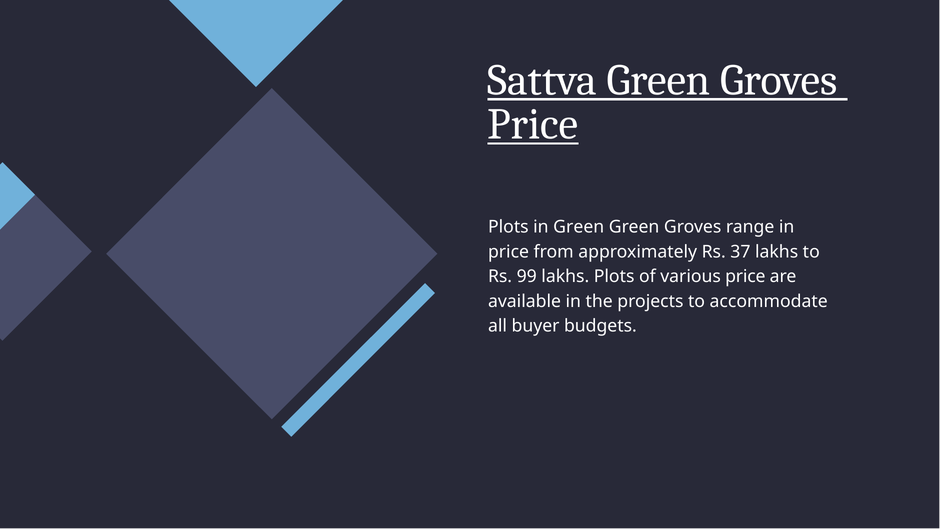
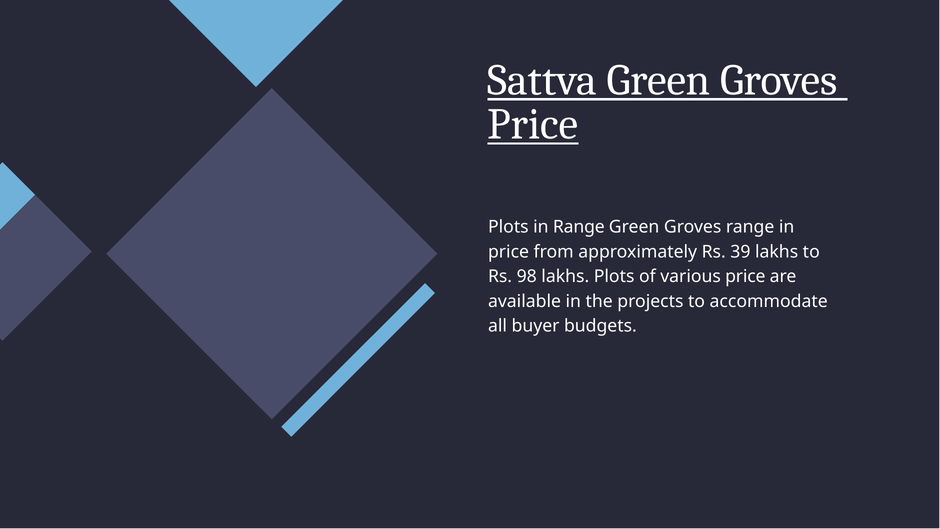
in Green: Green -> Range (579, 227)
37: 37 -> 39 (740, 252)
99: 99 -> 98 (527, 277)
